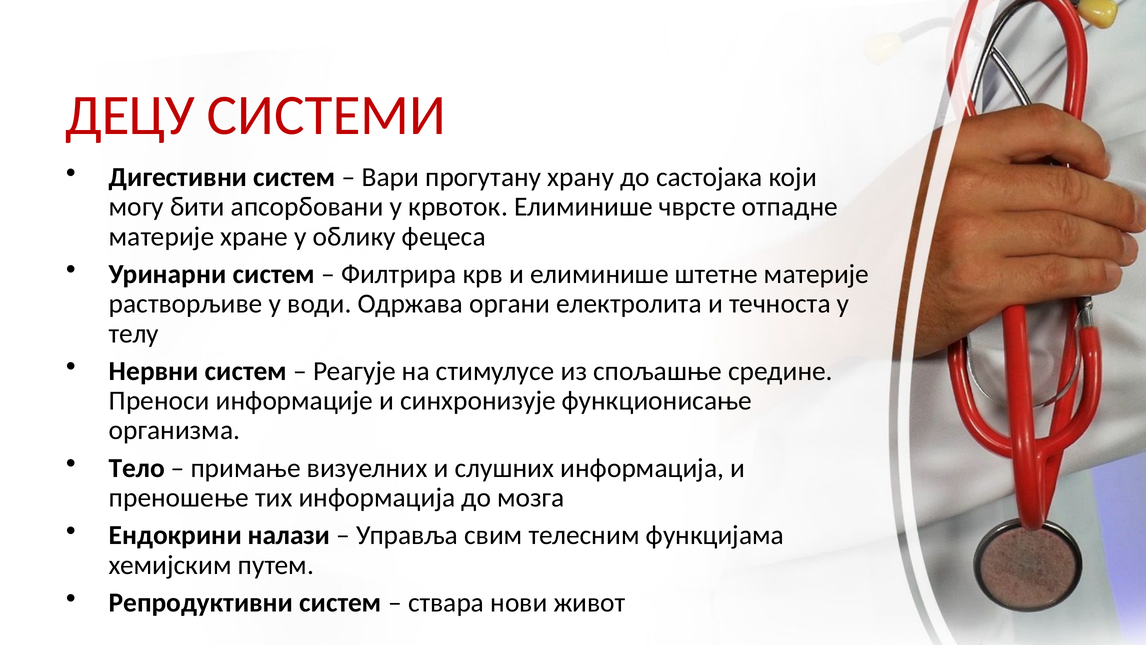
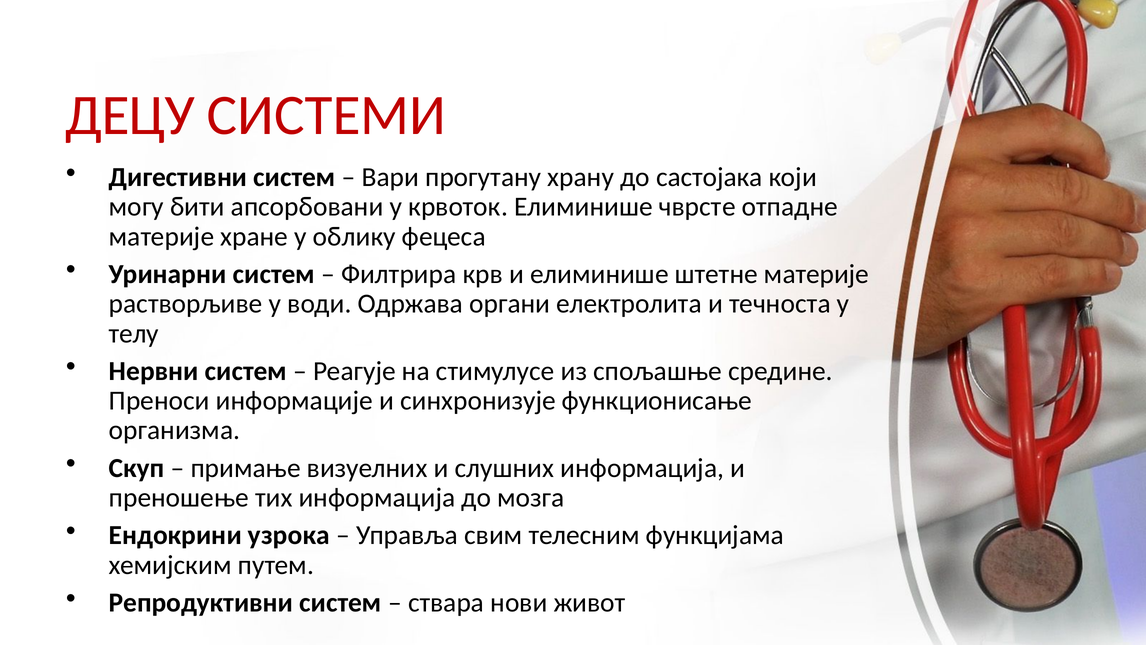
Тело: Тело -> Скуп (137, 468)
налази: налази -> узрока (289, 535)
